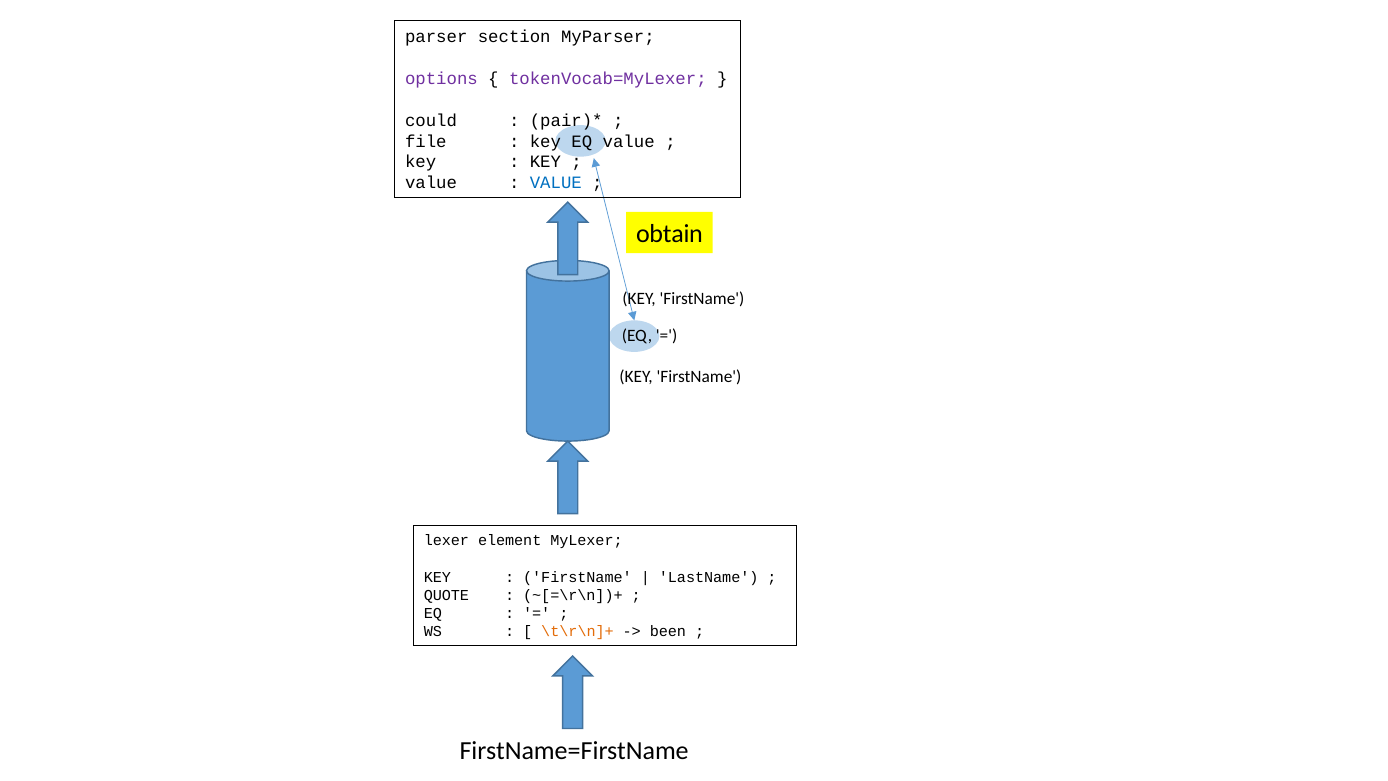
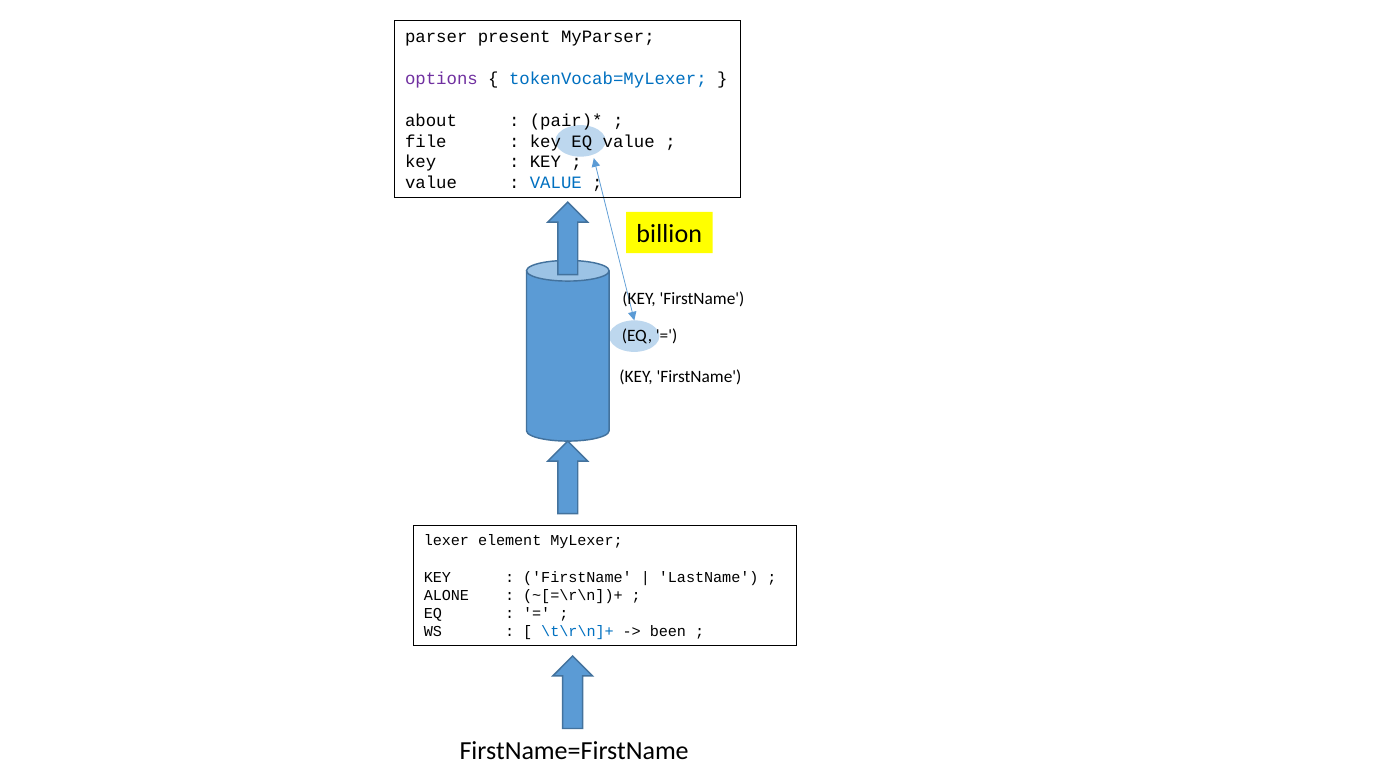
section: section -> present (514, 37)
tokenVocab=MyLexer colour: purple -> blue (608, 79)
could: could -> about (431, 120)
obtain: obtain -> billion (669, 234)
QUOTE: QUOTE -> ALONE (446, 595)
\t\r\n]+ colour: orange -> blue (578, 632)
